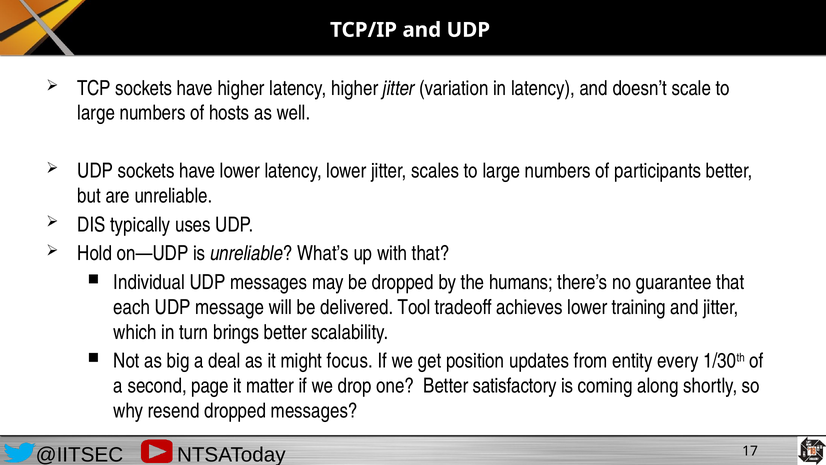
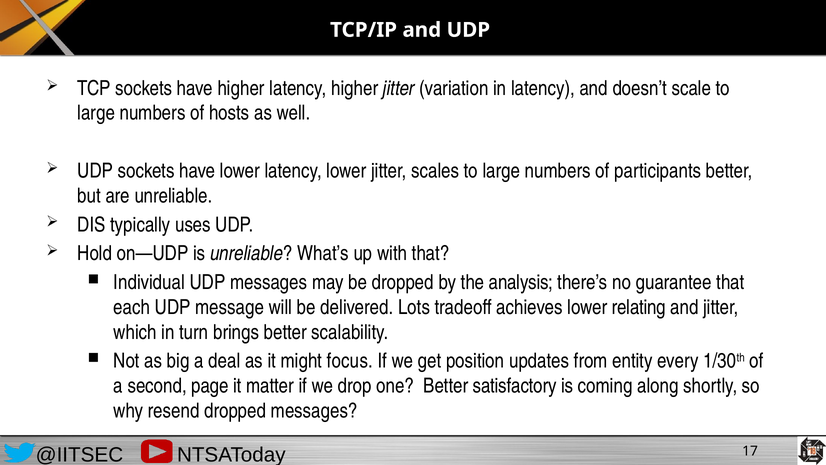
humans: humans -> analysis (521, 282)
Tool: Tool -> Lots (414, 307)
training: training -> relating (639, 307)
